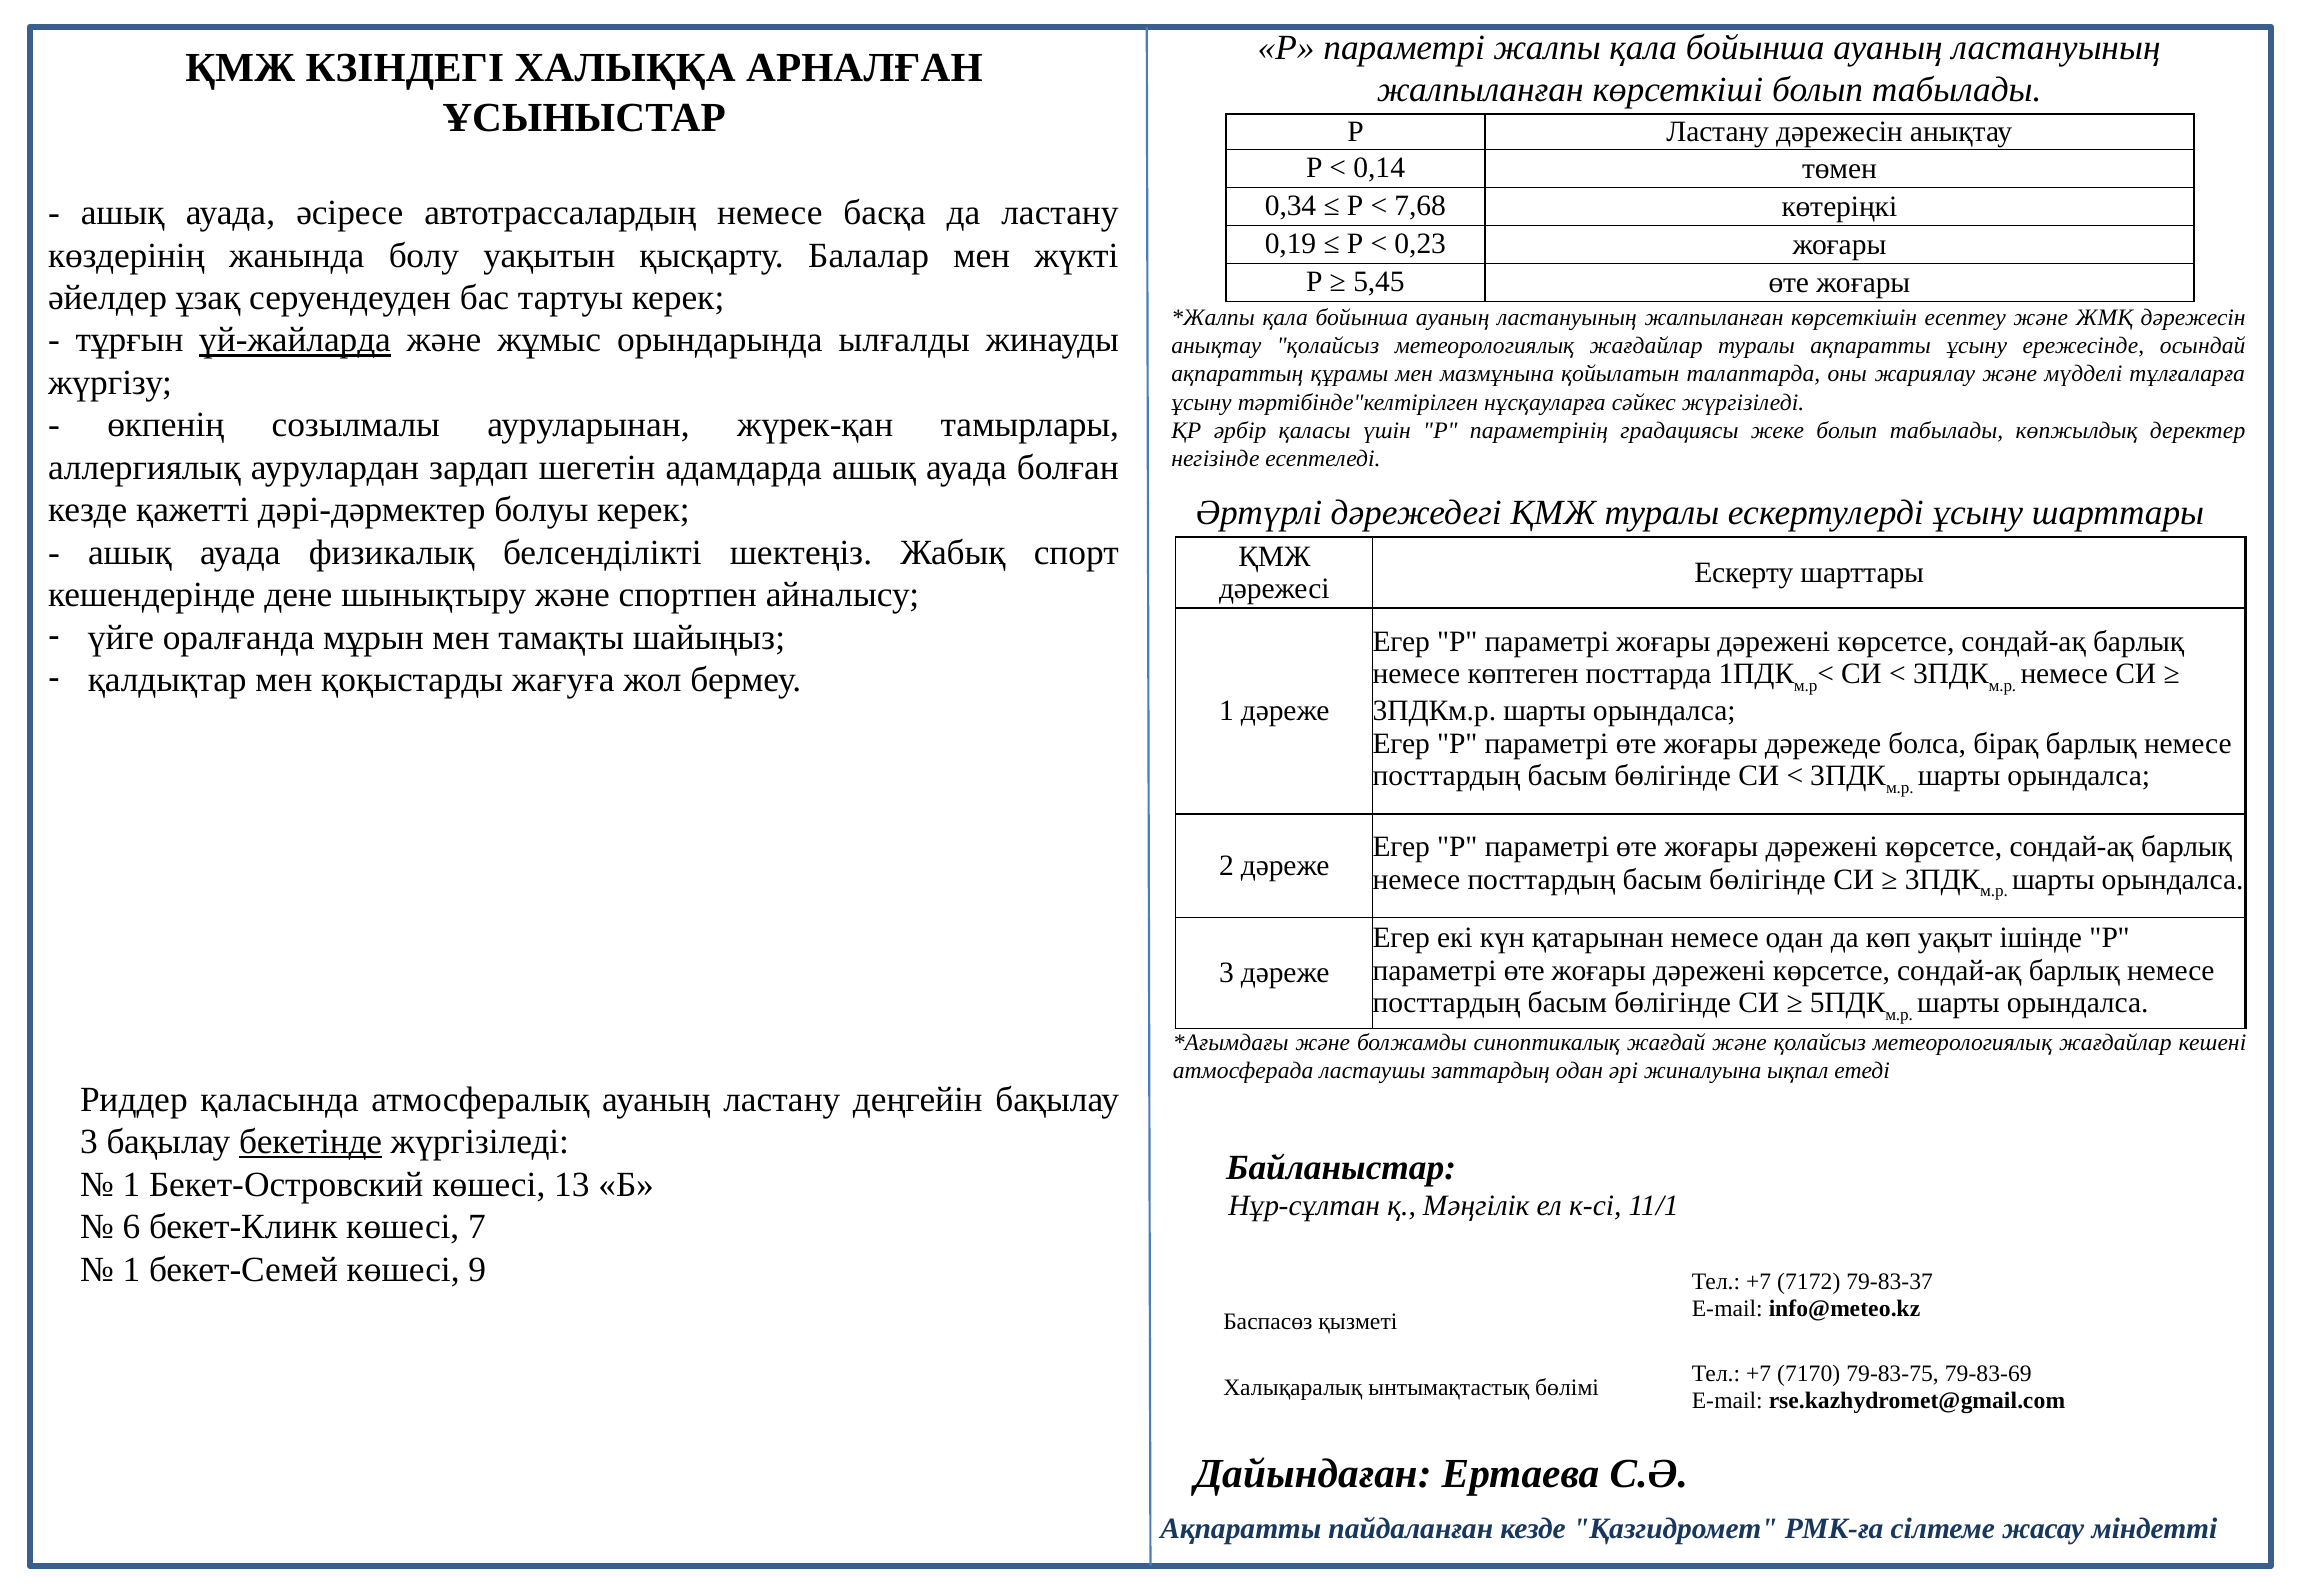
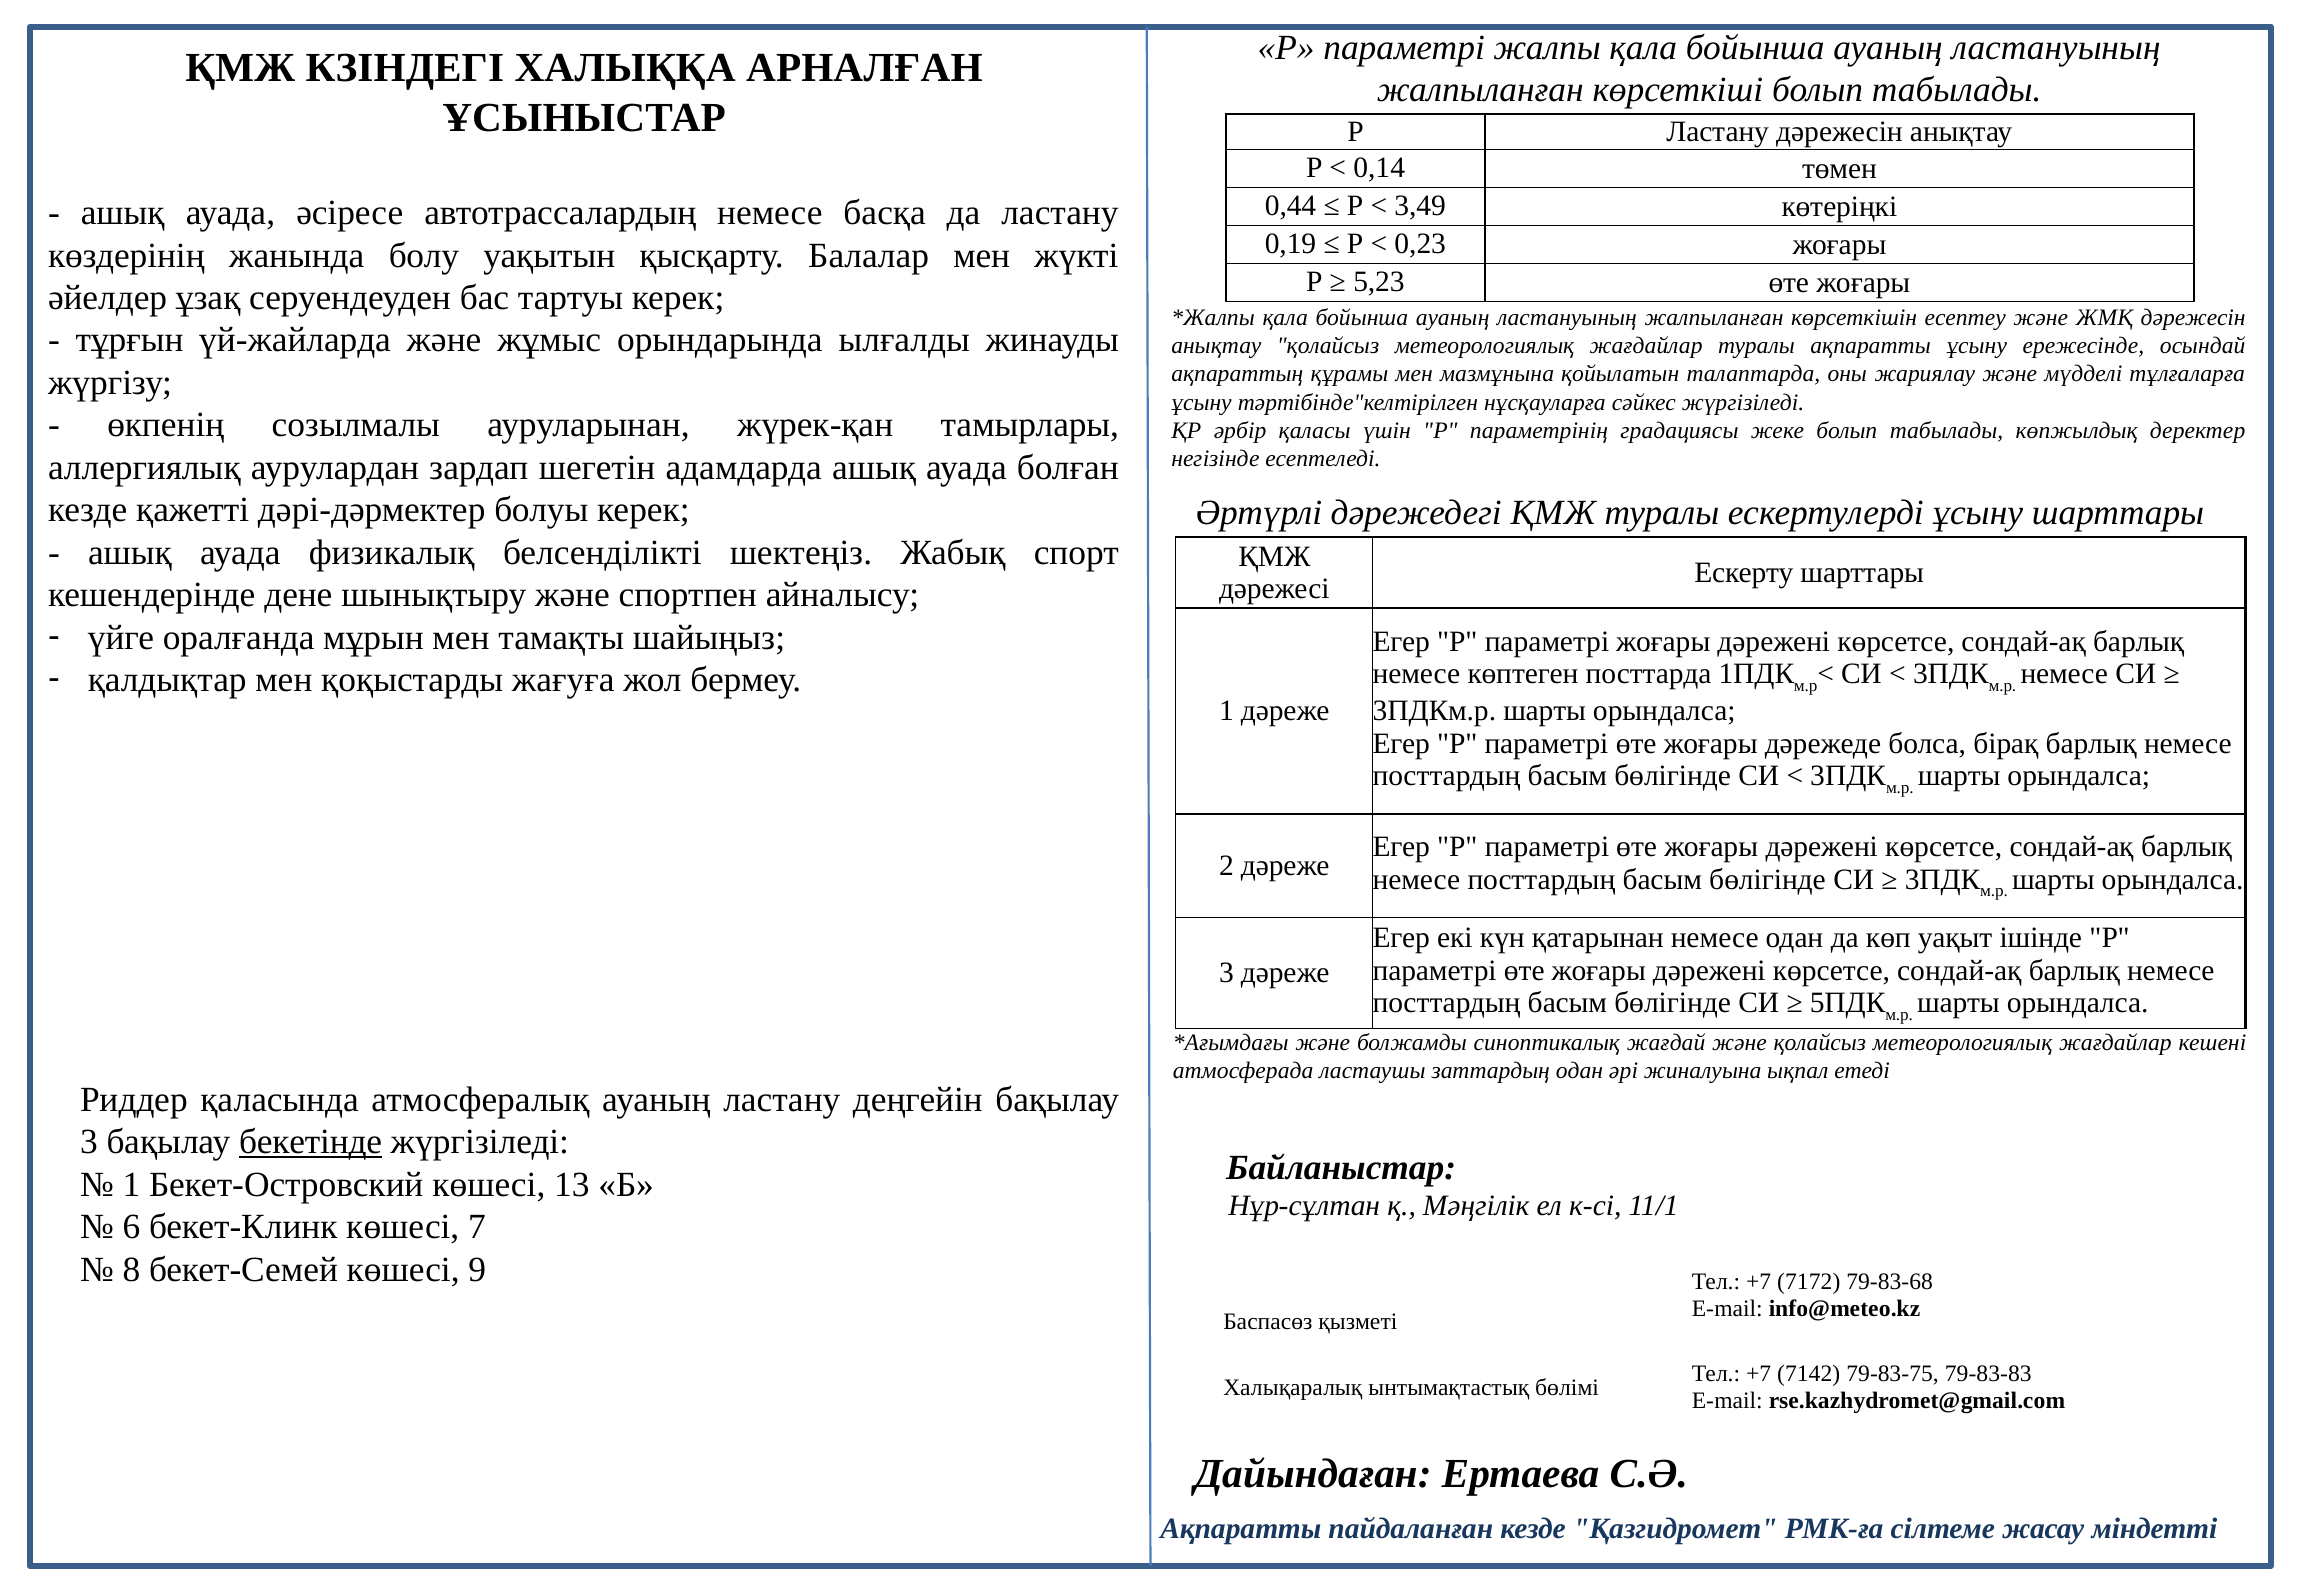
0,34: 0,34 -> 0,44 (1291, 206)
7,68: 7,68 -> 3,49 (1420, 206)
5,45: 5,45 -> 5,23 (1379, 282)
үй-жайларда underline: present -> none (295, 340)
1: 1 -> 8 (131, 1270)
79-83-37: 79-83-37 -> 79-83-68 (1890, 1282)
7170: 7170 -> 7142 (1809, 1374)
79-83-69: 79-83-69 -> 79-83-83 (1988, 1374)
